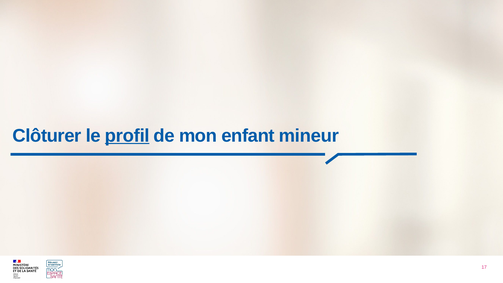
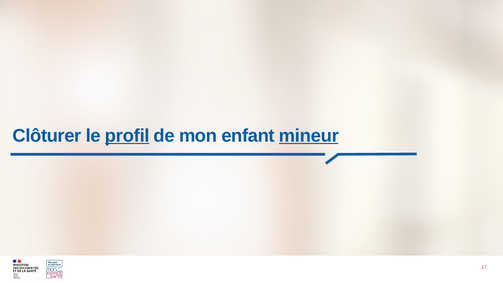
mineur underline: none -> present (309, 136)
